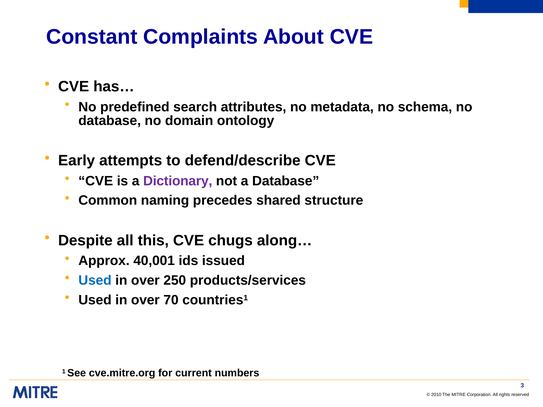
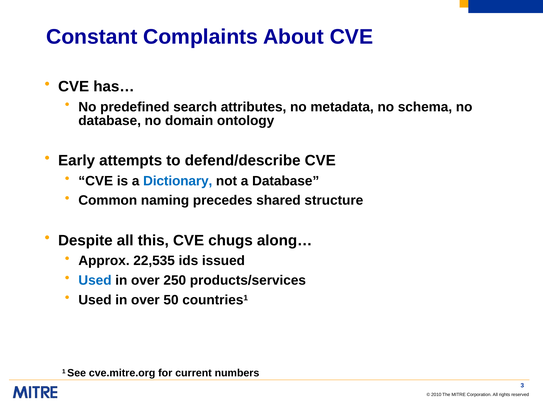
Dictionary colour: purple -> blue (178, 181)
40,001: 40,001 -> 22,535 (154, 261)
70: 70 -> 50 (171, 300)
